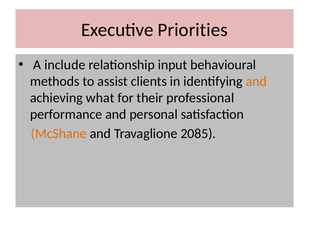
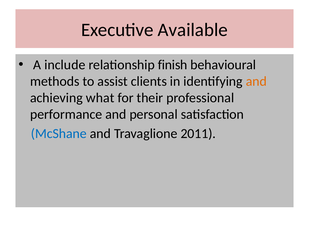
Priorities: Priorities -> Available (193, 30)
input: input -> finish (173, 65)
McShane colour: orange -> blue (59, 134)
2085: 2085 -> 2011 (198, 134)
